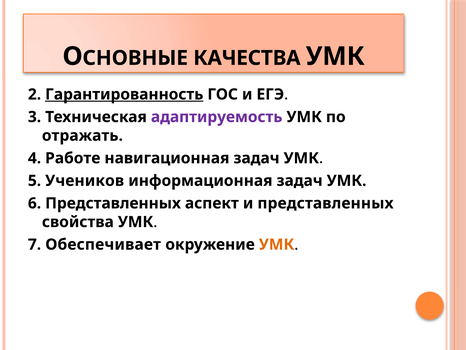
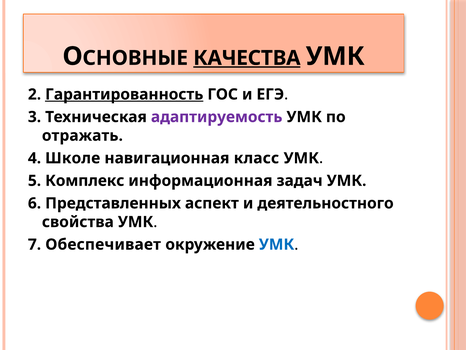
КАЧЕСТВА underline: none -> present (247, 58)
Работе: Работе -> Школе (73, 158)
навигационная задач: задач -> класс (256, 158)
Учеников: Учеников -> Комплекс (85, 180)
и представленных: представленных -> деятельностного (326, 203)
УМК colour: orange -> blue (276, 244)
